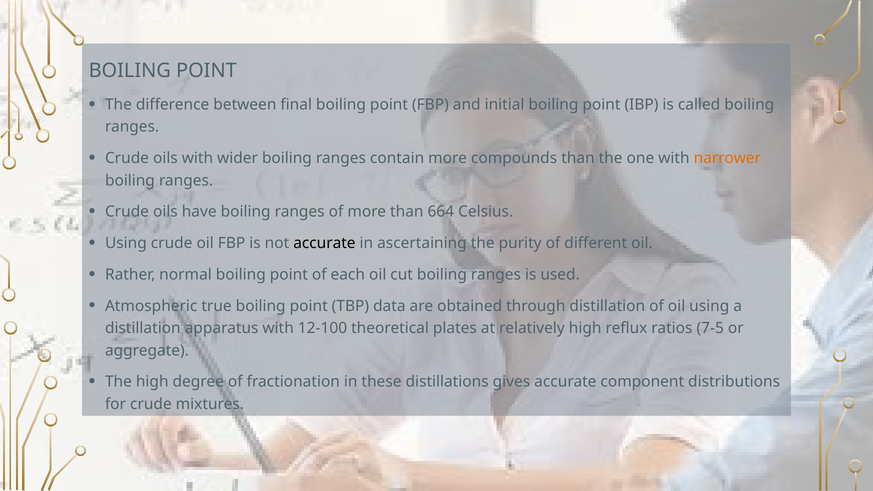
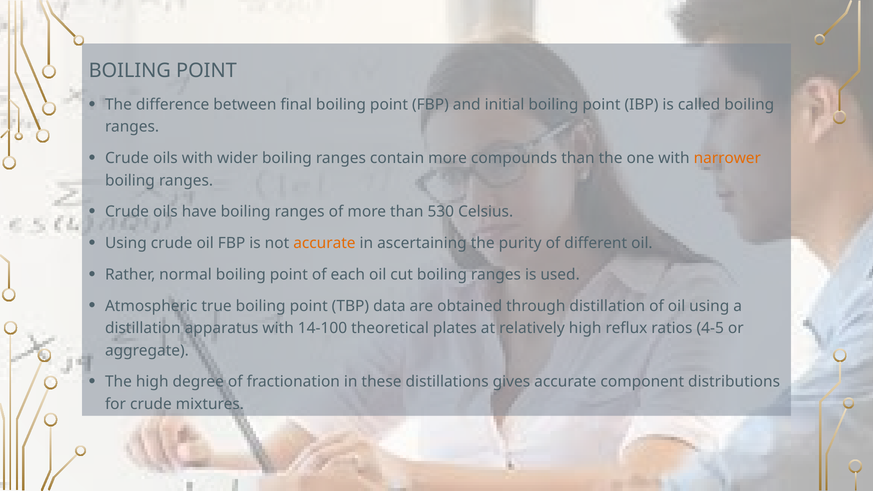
664: 664 -> 530 (441, 212)
accurate colour: black -> orange (324, 243)
12-100: 12-100 -> 14-100 (322, 328)
7-5: 7-5 -> 4-5 (710, 328)
